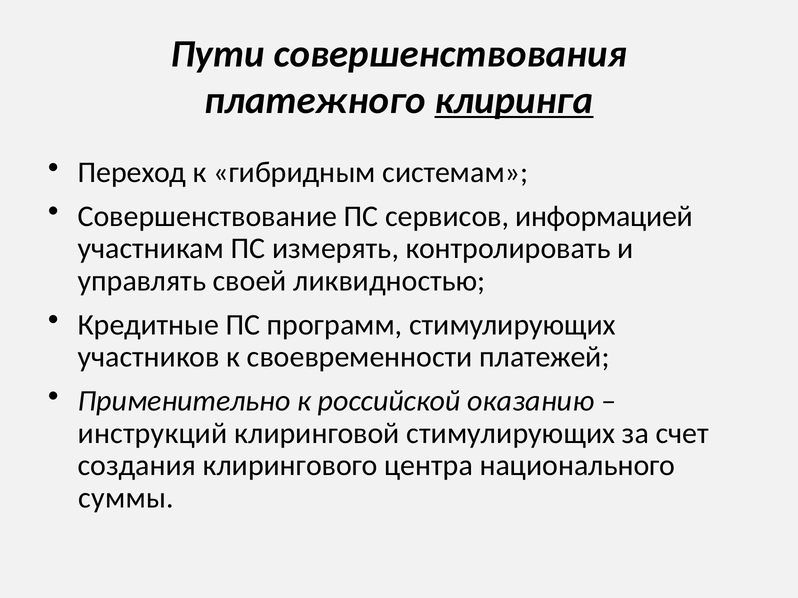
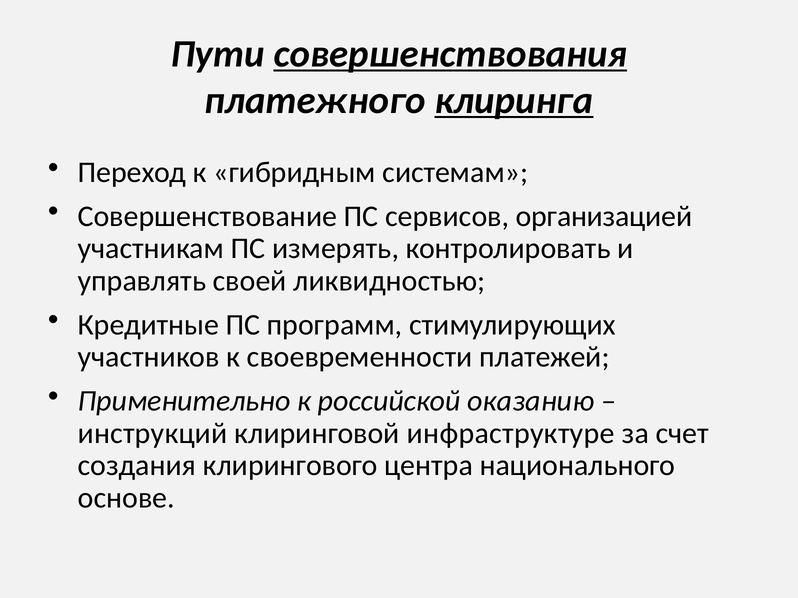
совершенствования underline: none -> present (450, 54)
информацией: информацией -> организацией (604, 216)
клиринговой стимулирующих: стимулирующих -> инфраструктуре (511, 434)
суммы: суммы -> основе (126, 498)
